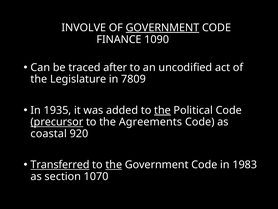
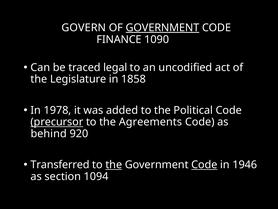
INVOLVE: INVOLVE -> GOVERN (84, 28)
after: after -> legal (115, 67)
7809: 7809 -> 1858 (134, 79)
1935: 1935 -> 1978 (57, 110)
the underline: present -> none (162, 110)
coastal: coastal -> behind (49, 133)
Transferred underline: present -> none (60, 164)
Code underline: none -> present (204, 164)
1983: 1983 -> 1946 (245, 164)
1070: 1070 -> 1094 (96, 176)
